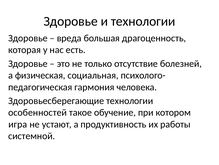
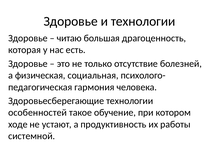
вреда: вреда -> читаю (69, 38)
игра: игра -> ходе (18, 124)
